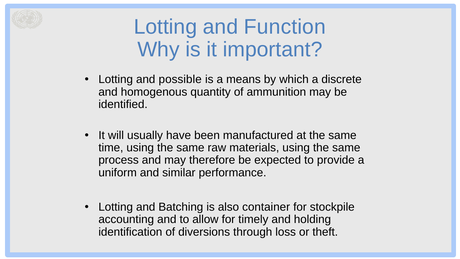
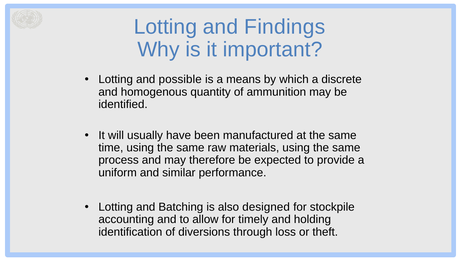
Function: Function -> Findings (285, 27)
container: container -> designed (266, 207)
